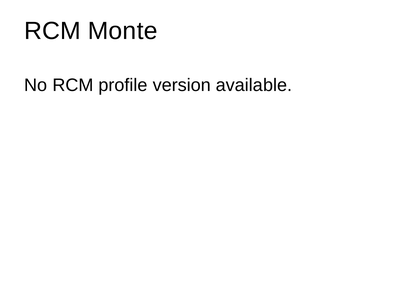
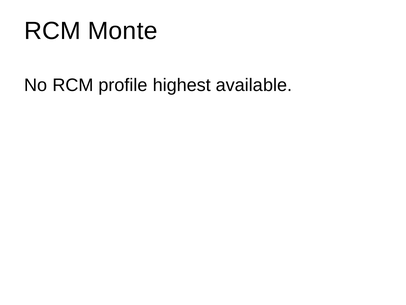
version: version -> highest (182, 85)
